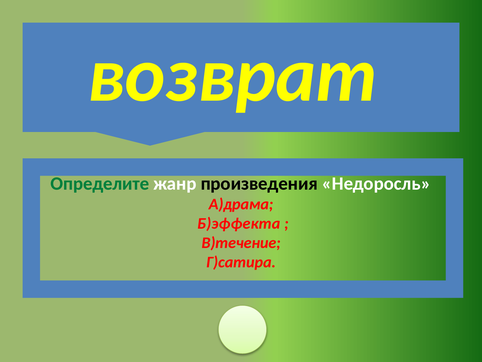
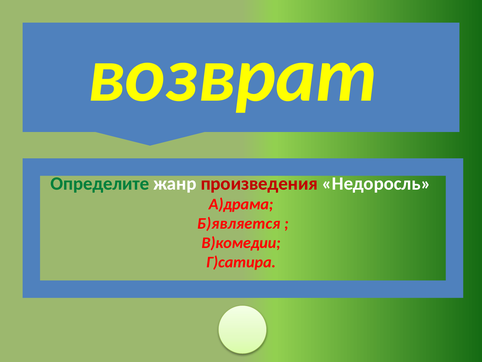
произведения colour: black -> red (259, 183)
Б)эффекта: Б)эффекта -> Б)является (239, 223)
В)течение: В)течение -> В)комедии (241, 243)
